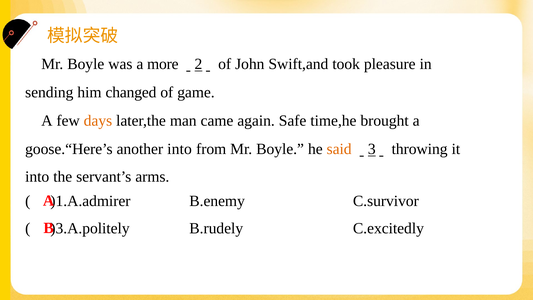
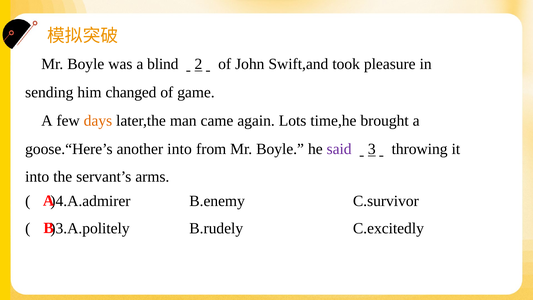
more: more -> blind (163, 64)
Safe: Safe -> Lots (293, 121)
said colour: orange -> purple (339, 149)
)1.A.admirer: )1.A.admirer -> )4.A.admirer (90, 201)
